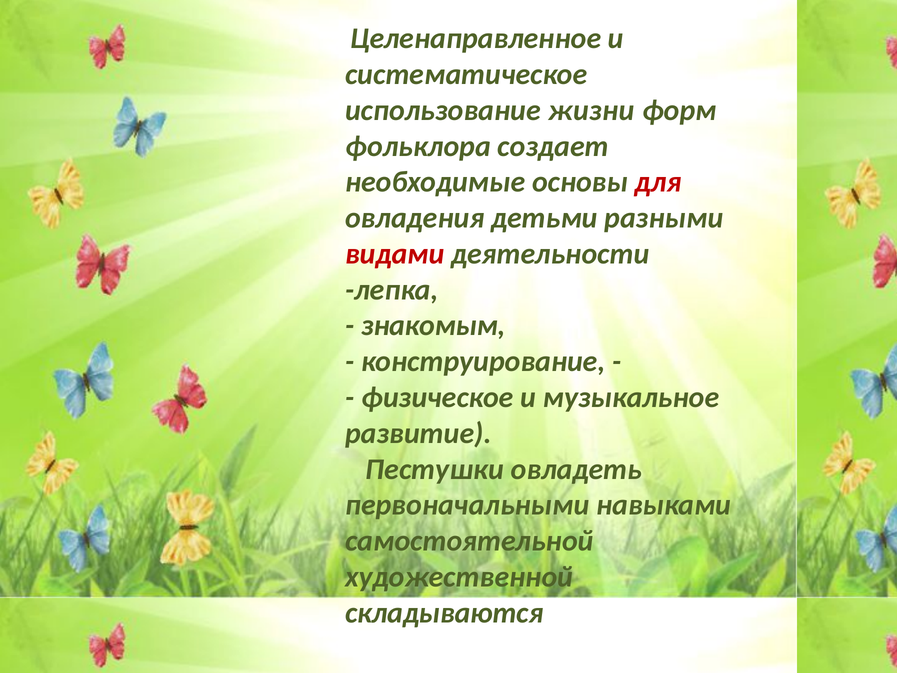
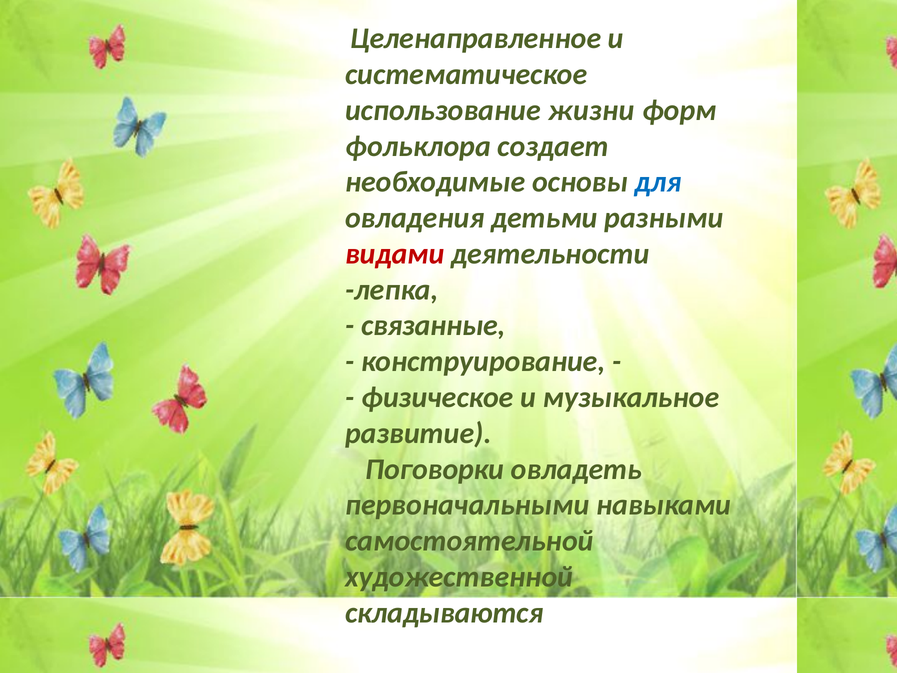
для colour: red -> blue (658, 182)
знакомым: знакомым -> связанные (433, 325)
Пестушки: Пестушки -> Поговорки (435, 469)
